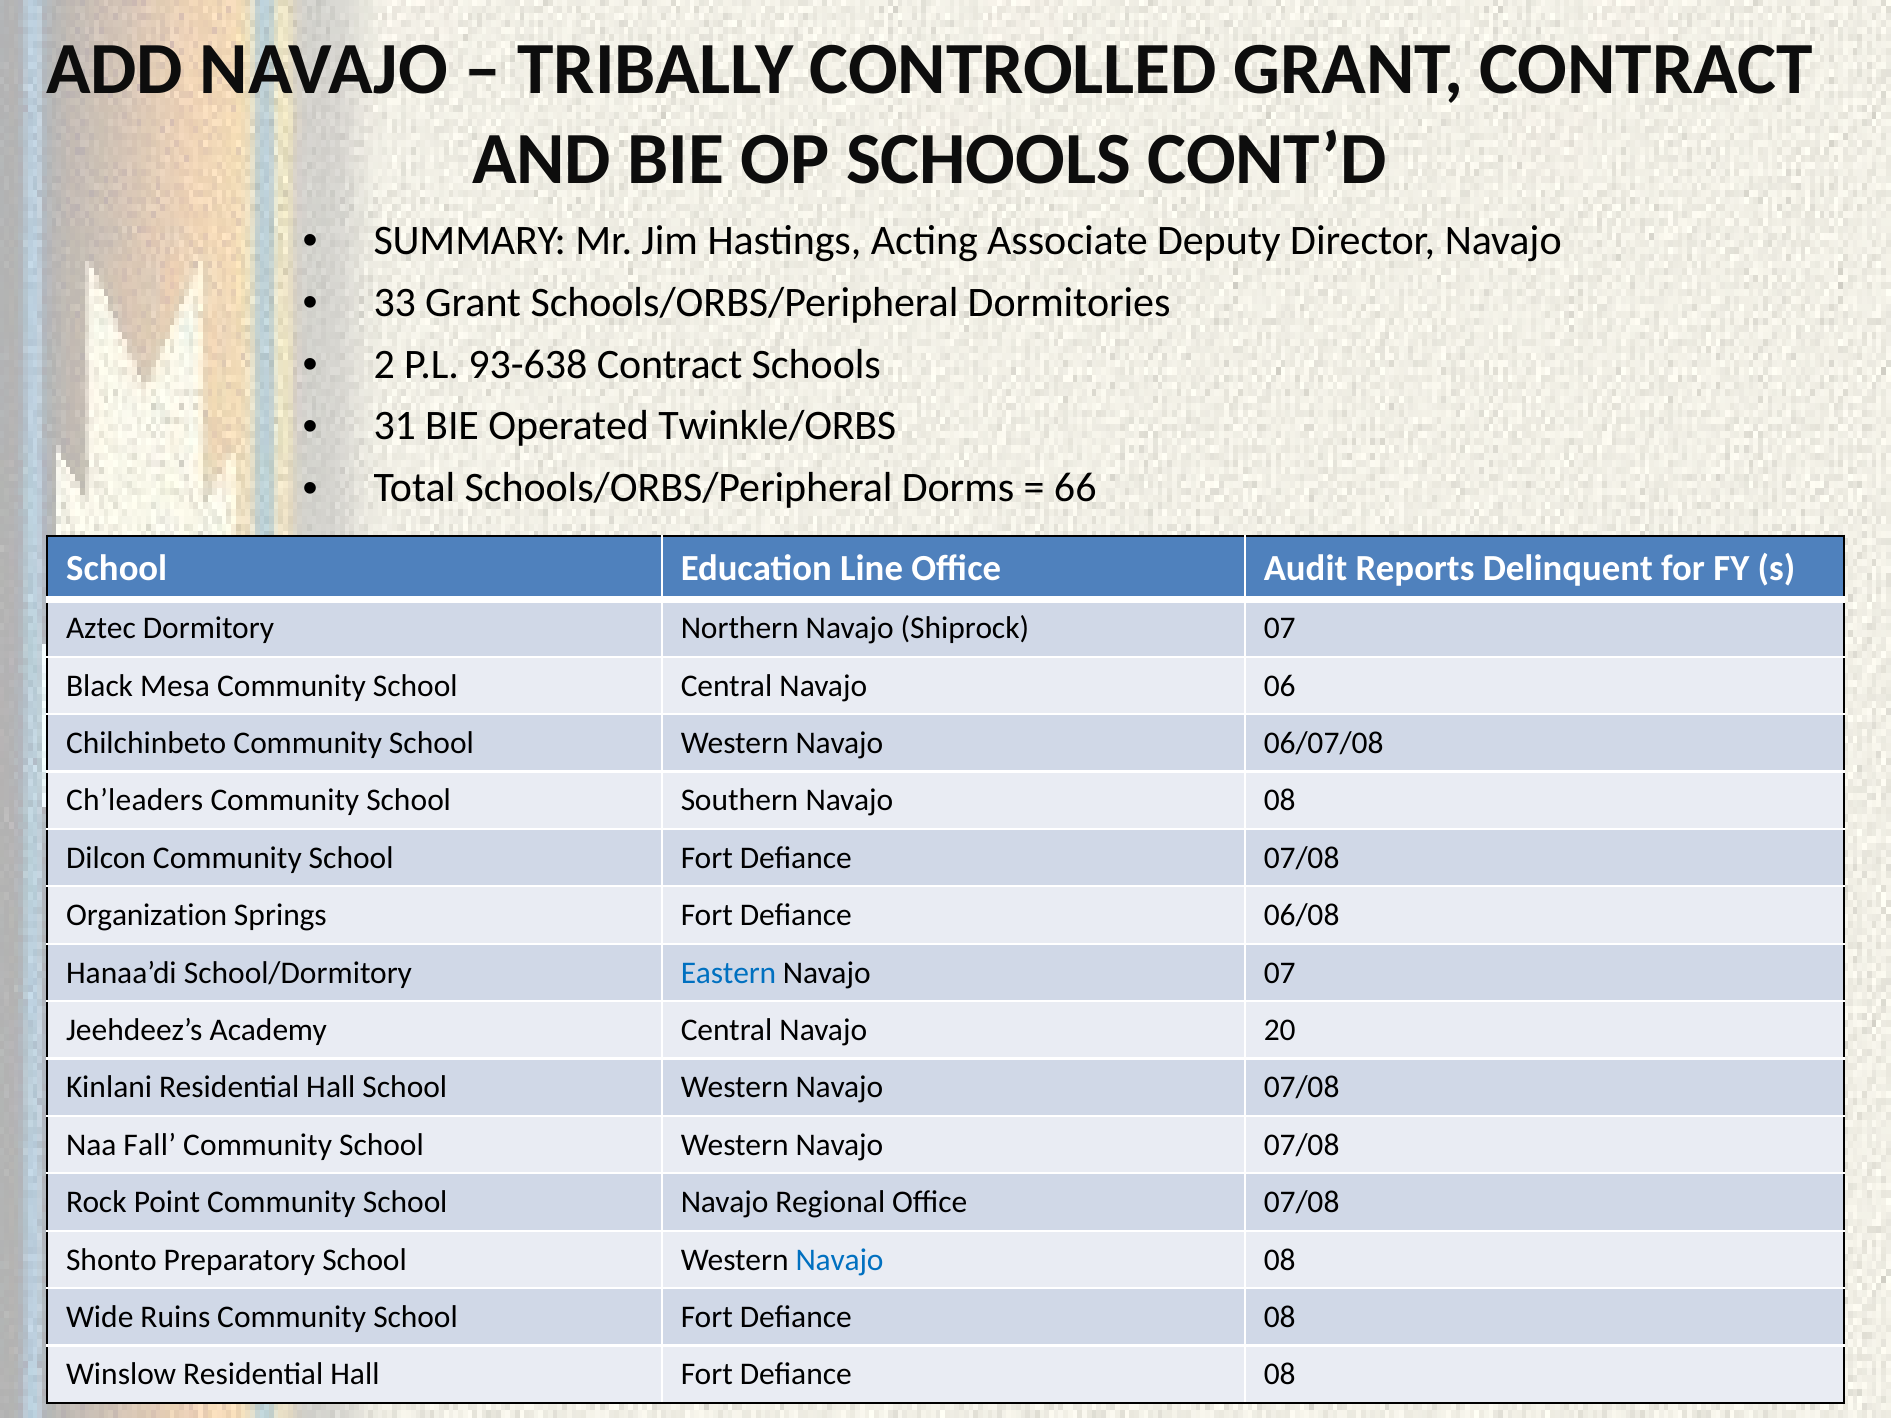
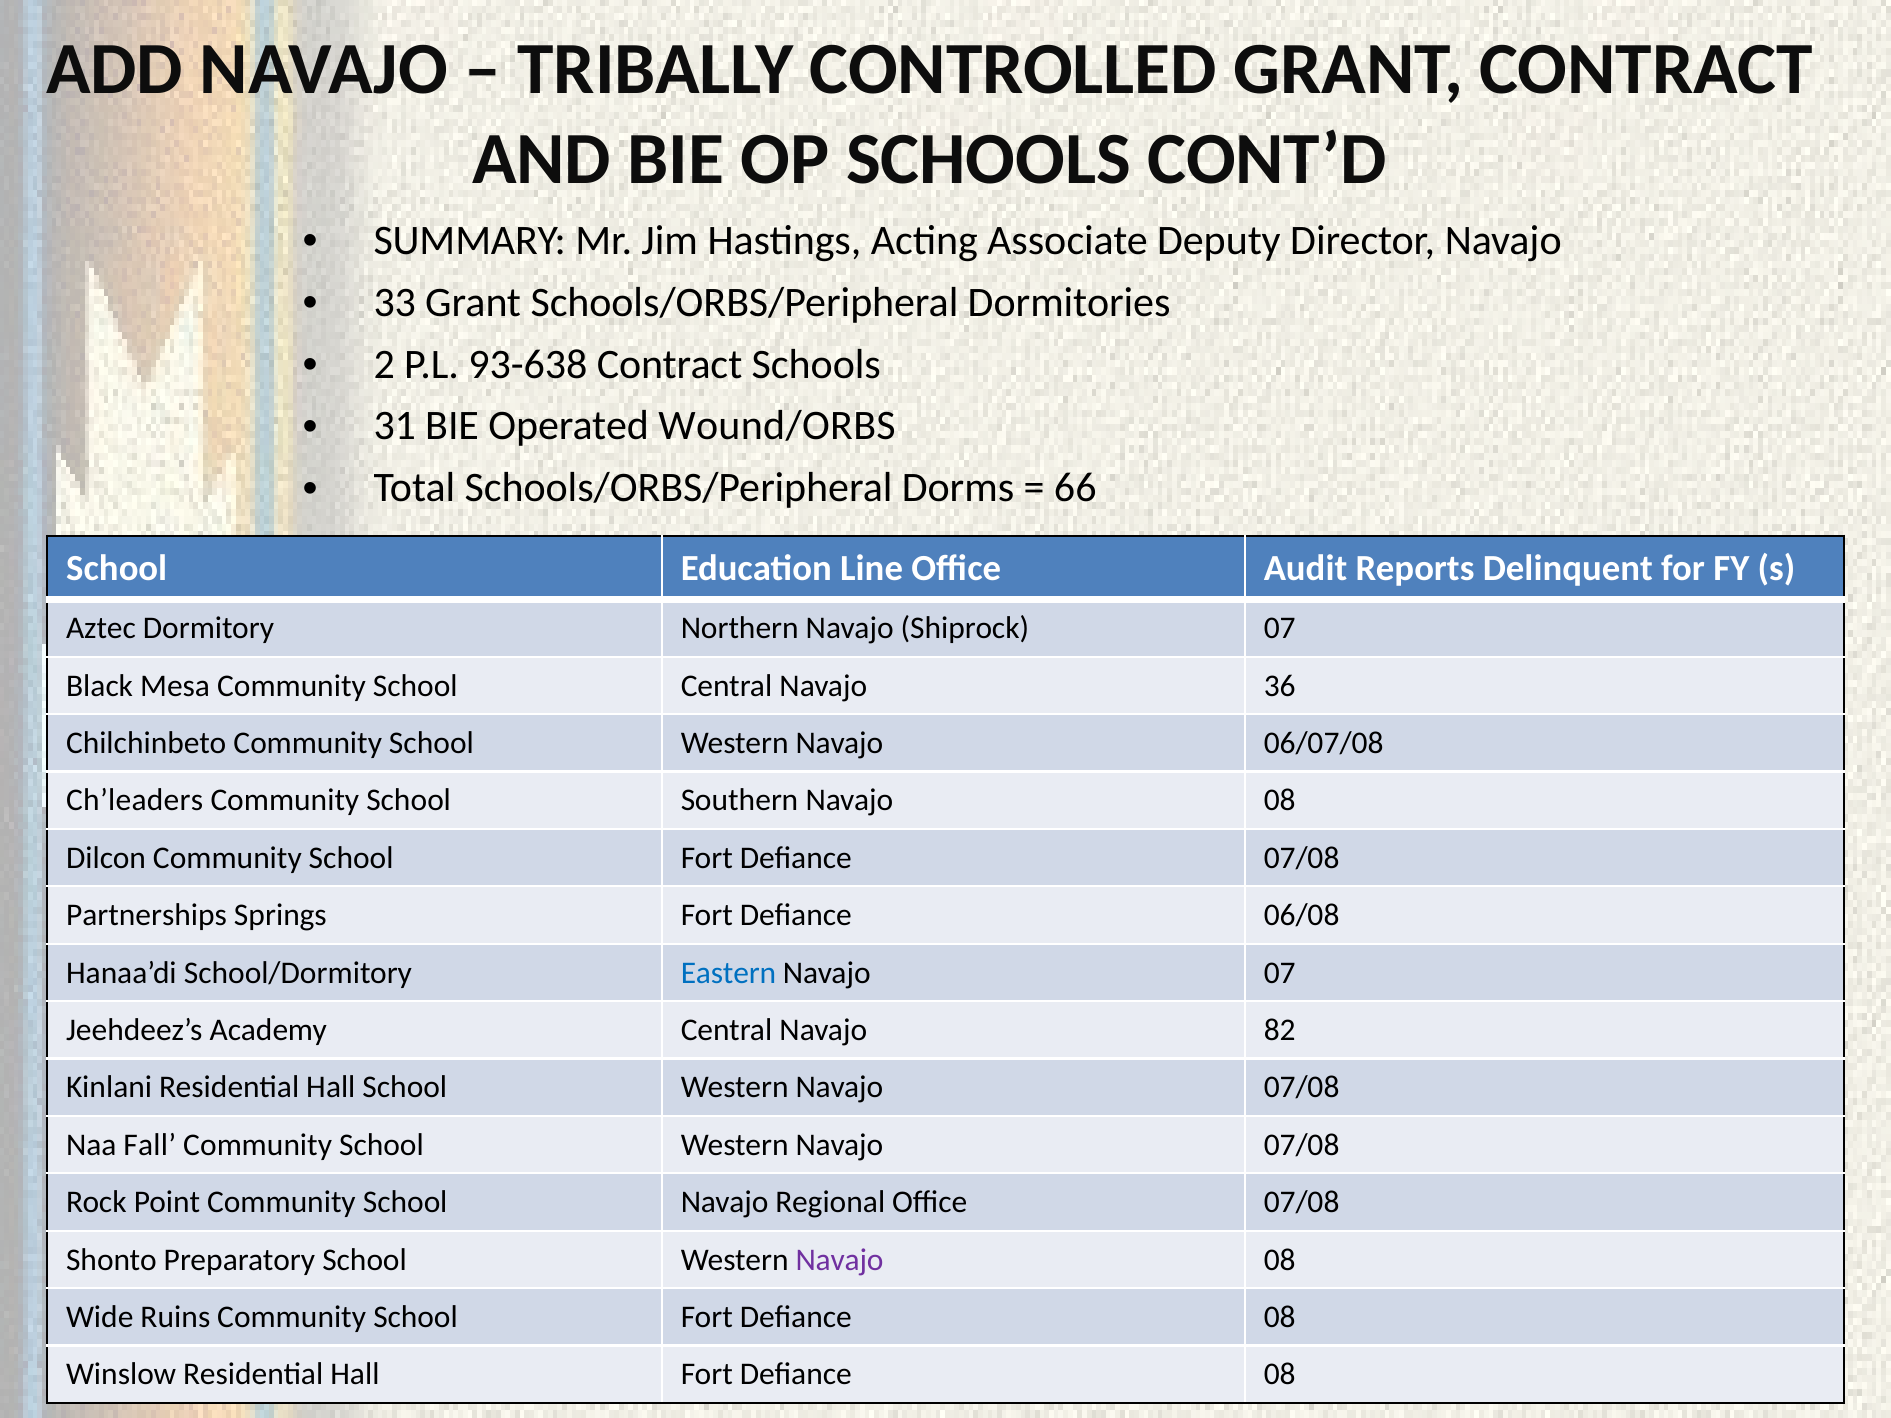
Twinkle/ORBS: Twinkle/ORBS -> Wound/ORBS (777, 426)
06: 06 -> 36 (1280, 686)
Organization: Organization -> Partnerships (147, 916)
20: 20 -> 82 (1280, 1030)
Navajo colour: blue -> purple (840, 1260)
